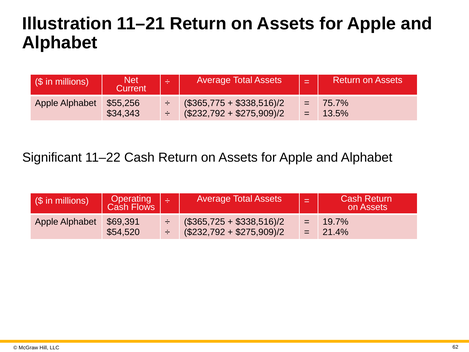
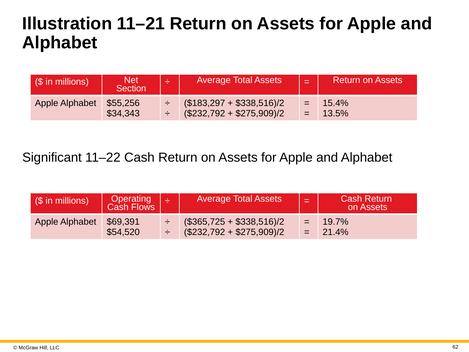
Current: Current -> Section (131, 88)
$365,775: $365,775 -> $183,297 (205, 103)
75.7%: 75.7% -> 15.4% (336, 103)
